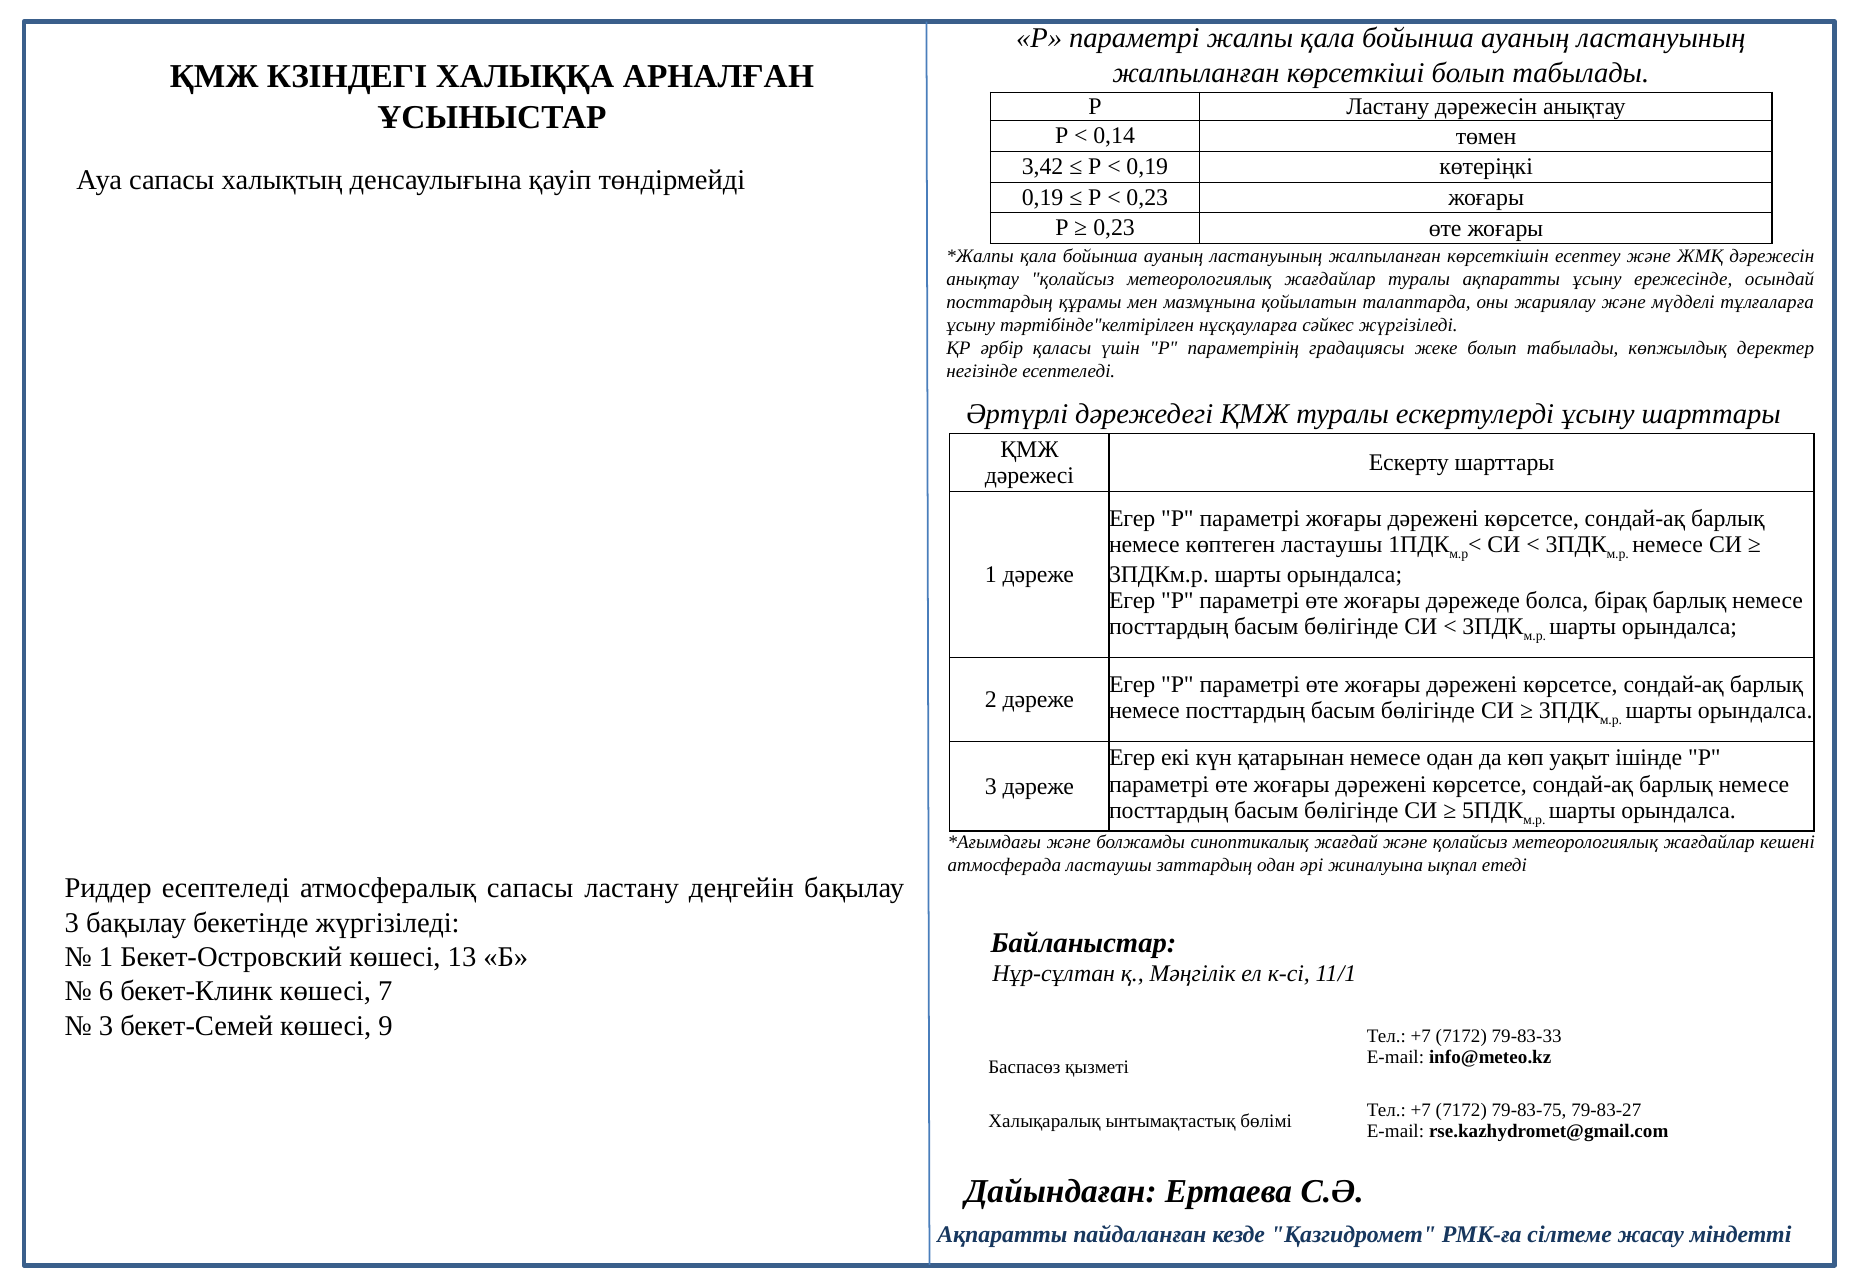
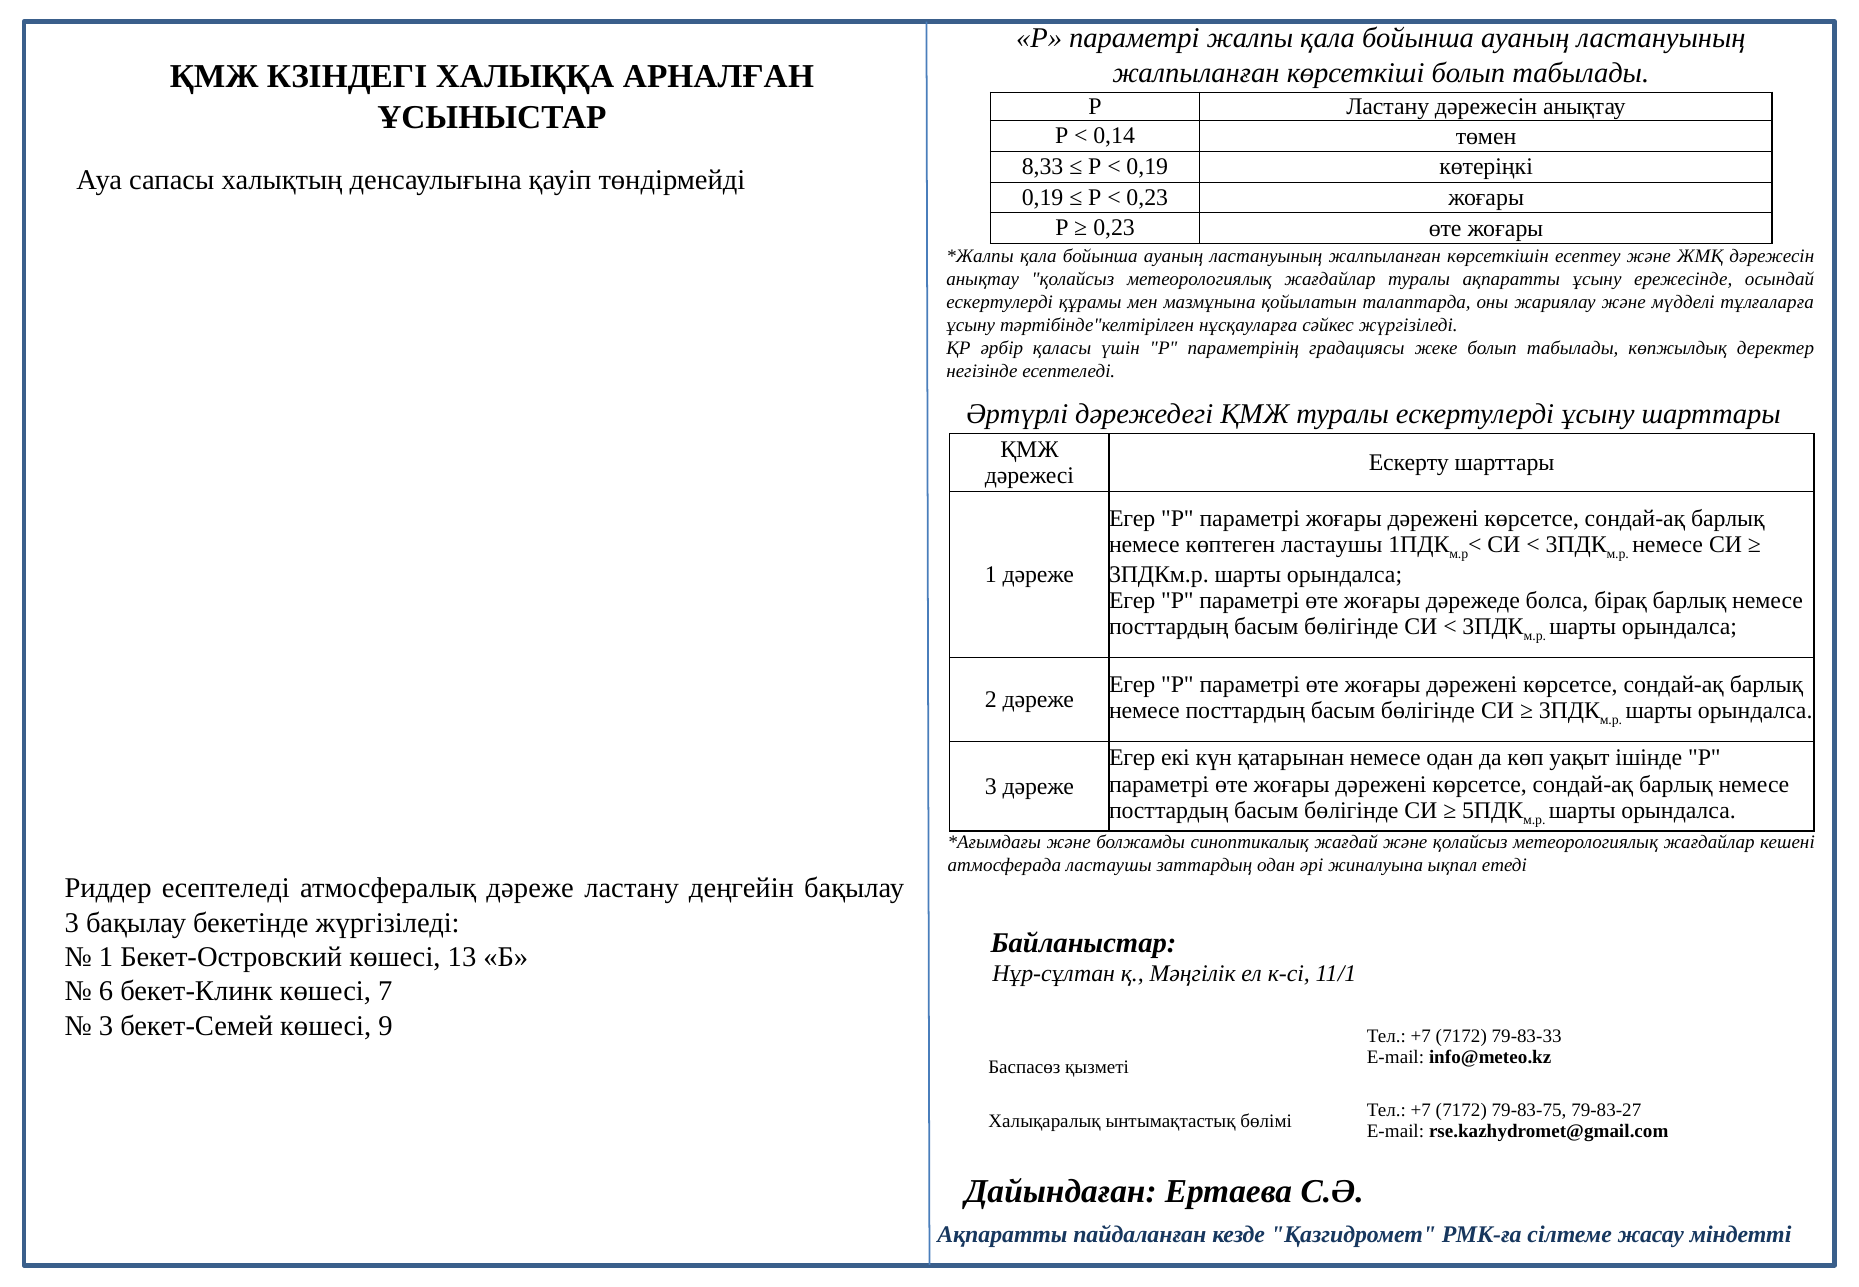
3,42: 3,42 -> 8,33 (1043, 167)
посттардың: посттардың -> ескертулерді (1000, 302)
атмосфералық сапасы: сапасы -> дәреже (530, 888)
